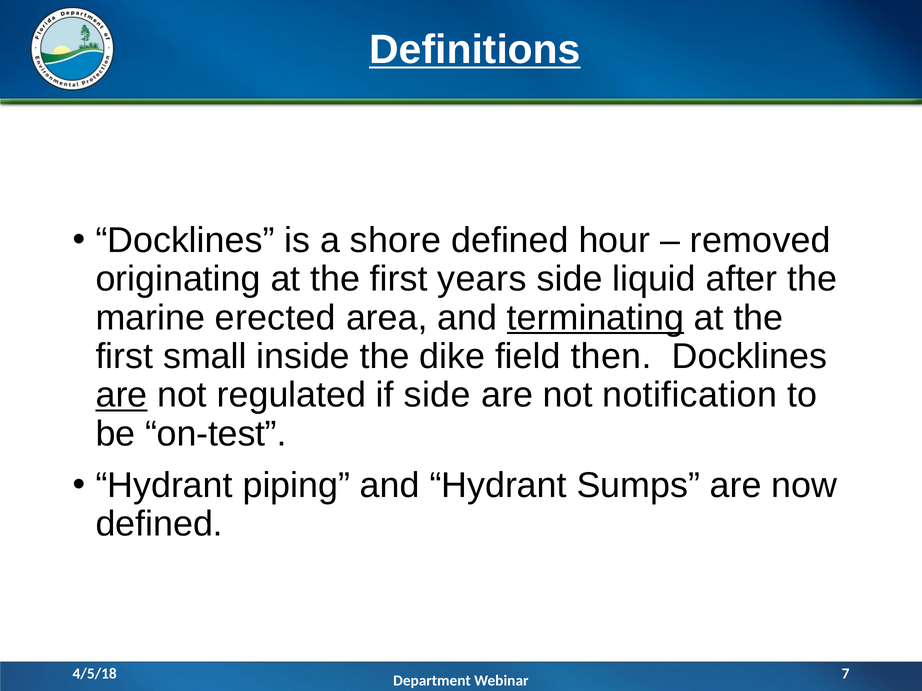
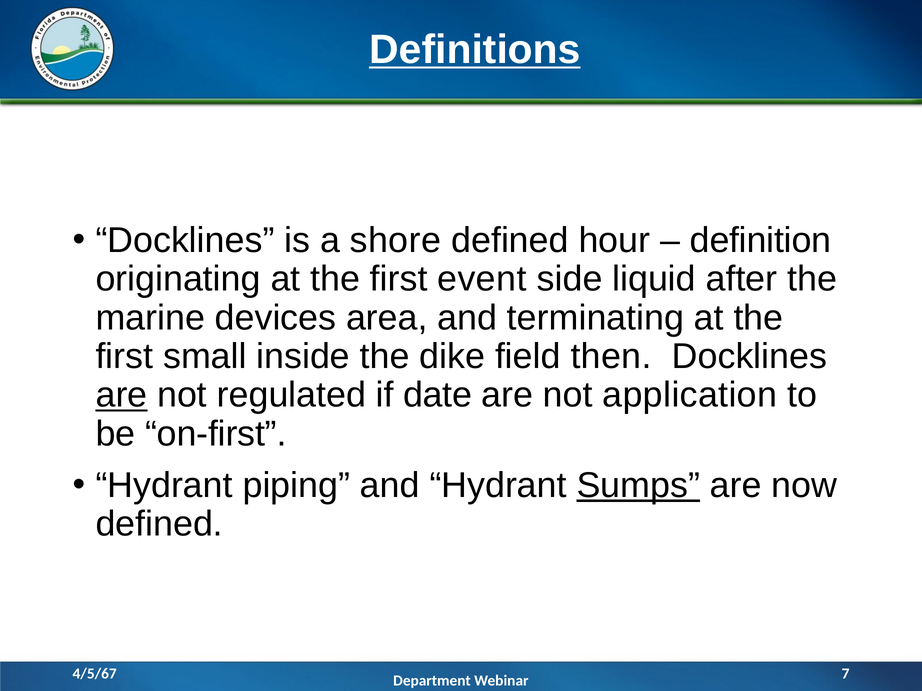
removed: removed -> definition (761, 240)
years: years -> event (482, 279)
erected: erected -> devices (276, 318)
terminating underline: present -> none (596, 318)
if side: side -> date (438, 395)
notification: notification -> application (690, 395)
on-test: on-test -> on-first (216, 434)
Sumps underline: none -> present (638, 486)
4/5/18: 4/5/18 -> 4/5/67 (95, 674)
